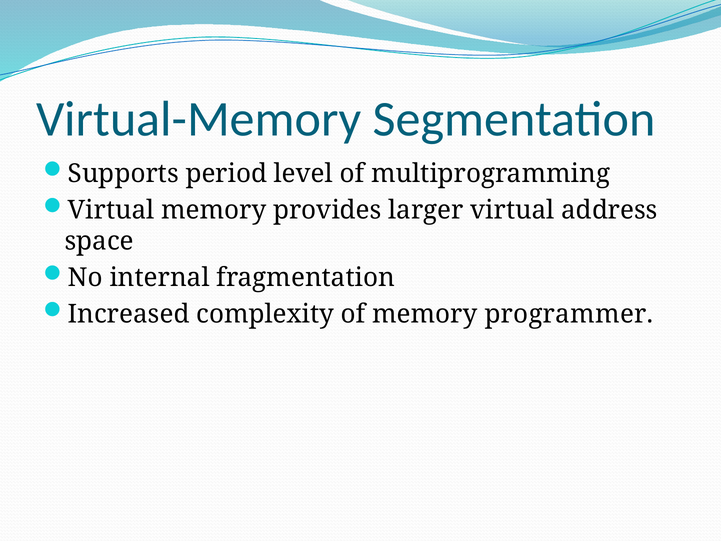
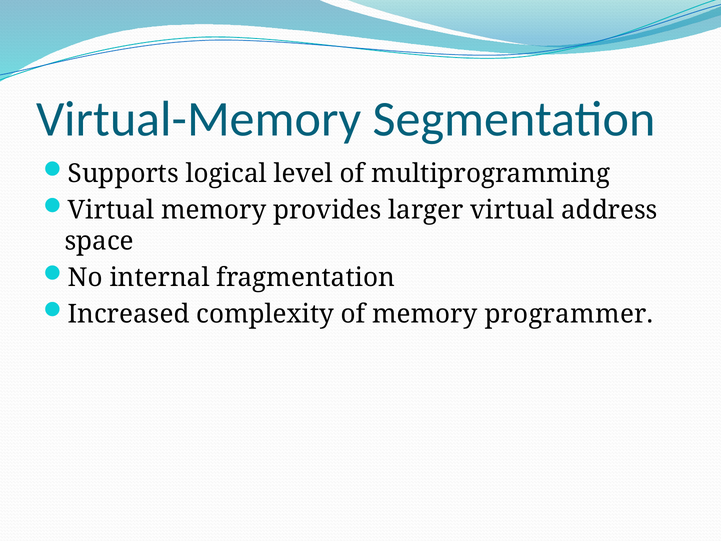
period: period -> logical (226, 174)
